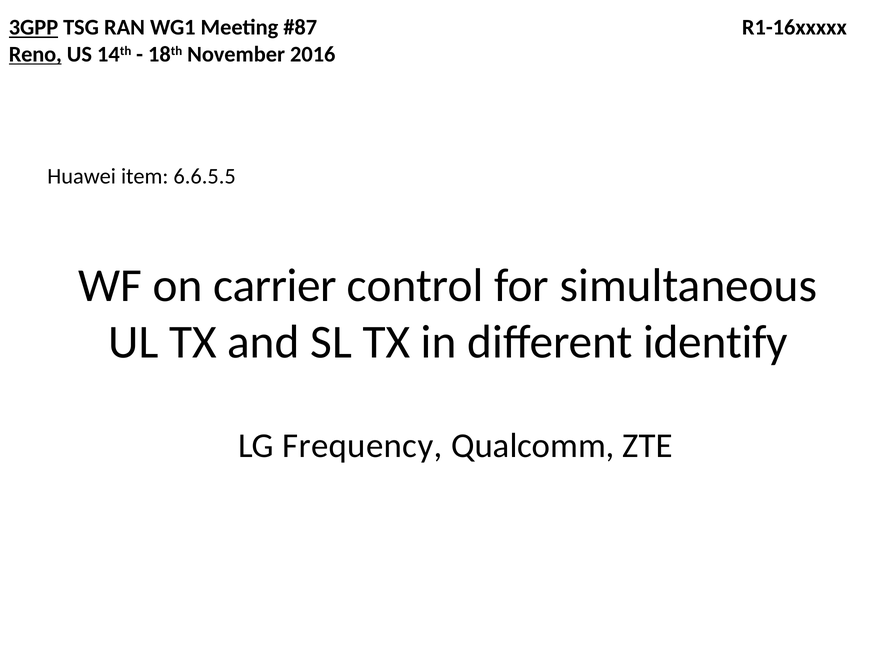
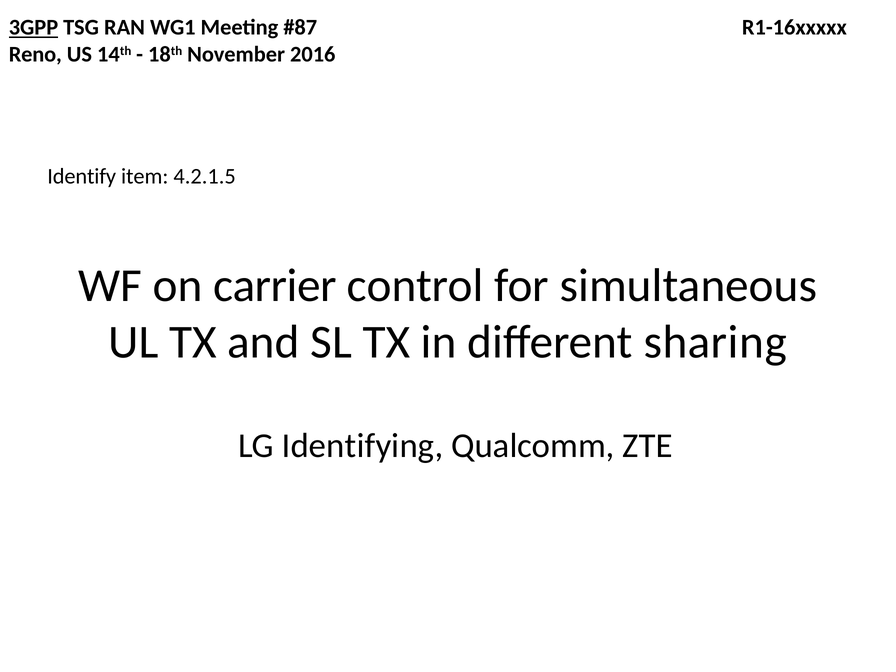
Reno underline: present -> none (35, 54)
Huawei: Huawei -> Identify (82, 176)
6.6.5.5: 6.6.5.5 -> 4.2.1.5 (205, 176)
identify: identify -> sharing (715, 342)
Frequency: Frequency -> Identifying (362, 446)
